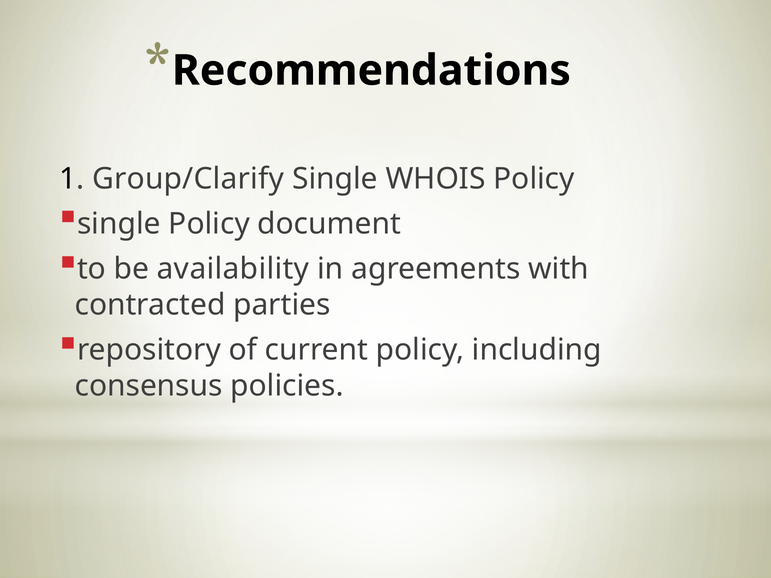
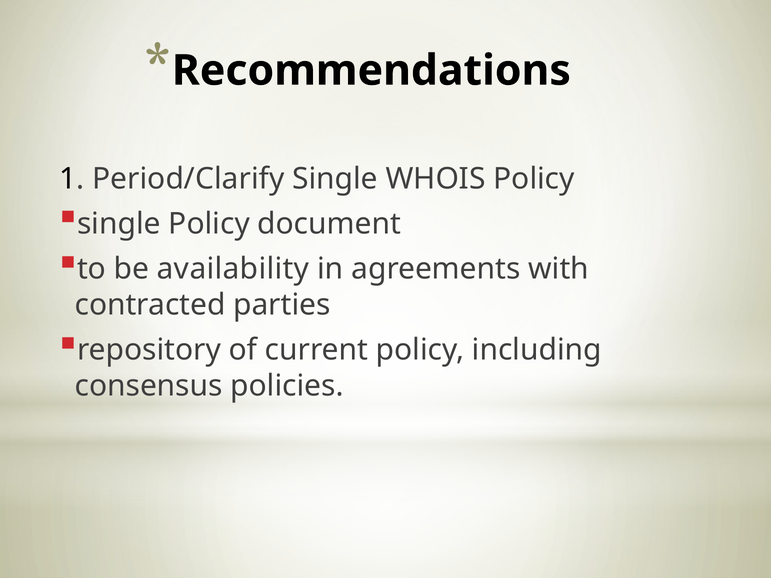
Group/Clarify: Group/Clarify -> Period/Clarify (188, 179)
